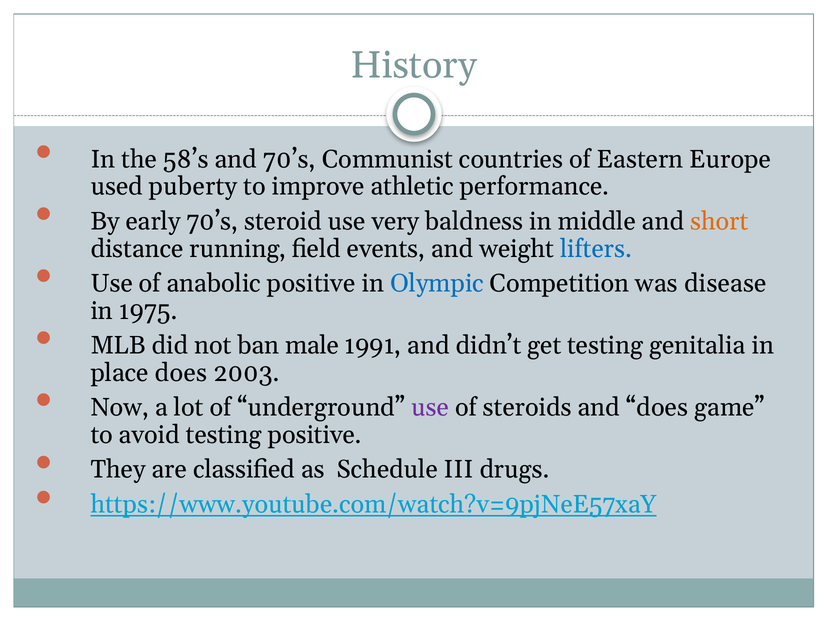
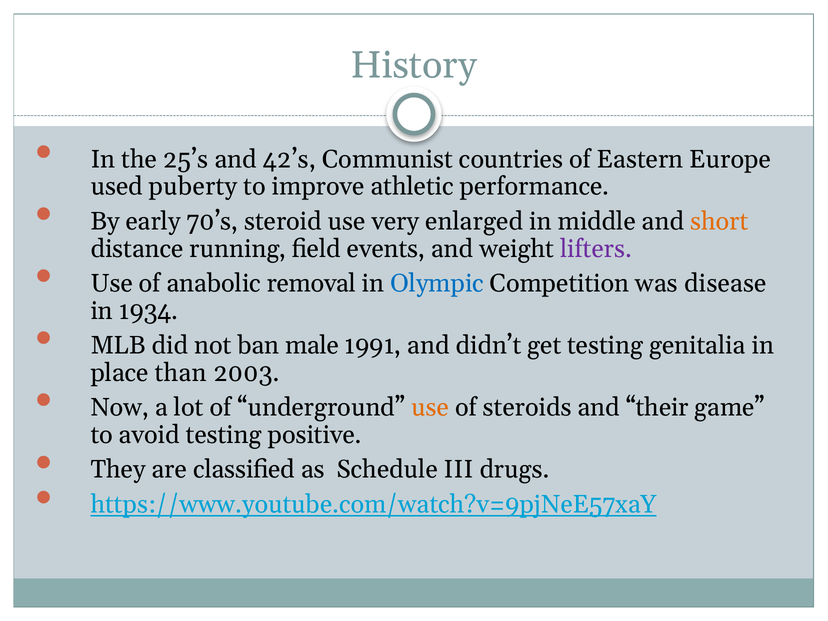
58’s: 58’s -> 25’s (186, 159)
and 70’s: 70’s -> 42’s (289, 159)
baldness: baldness -> enlarged (474, 221)
lifters colour: blue -> purple (596, 249)
anabolic positive: positive -> removal (311, 283)
1975: 1975 -> 1934 (149, 311)
place does: does -> than (181, 373)
use colour: purple -> orange (430, 408)
and does: does -> their (657, 408)
